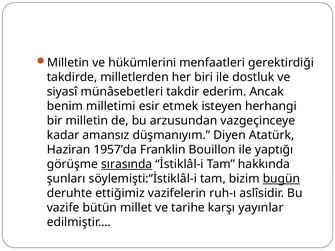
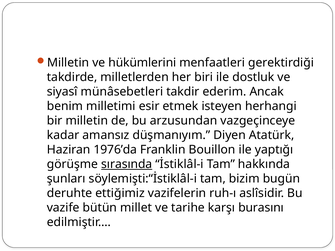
1957’da: 1957’da -> 1976’da (115, 150)
bugün underline: present -> none (281, 179)
yayınlar: yayınlar -> burasını (261, 208)
